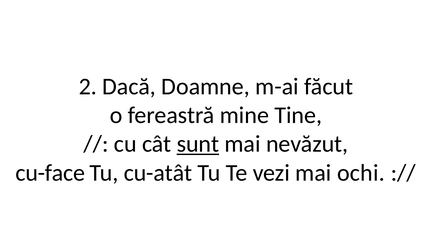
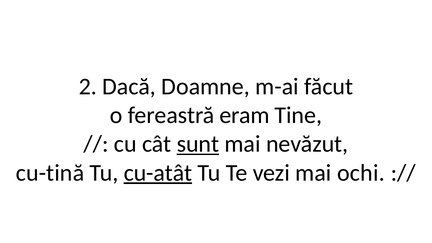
mine: mine -> eram (245, 115)
cu-face: cu-face -> cu-tină (50, 173)
cu-atât underline: none -> present (158, 173)
